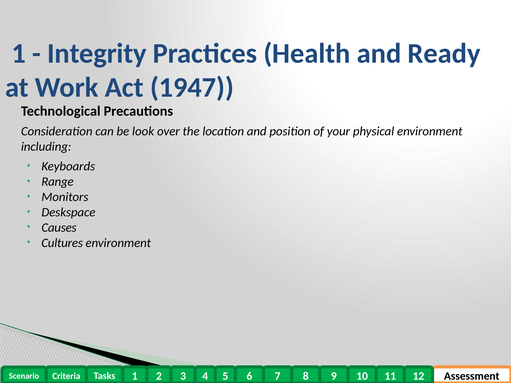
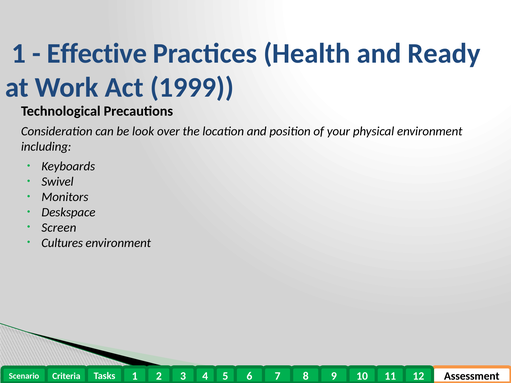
Integrity: Integrity -> Effective (97, 54)
1947: 1947 -> 1999 (192, 88)
Range: Range -> Swivel (57, 182)
Causes: Causes -> Screen (59, 228)
